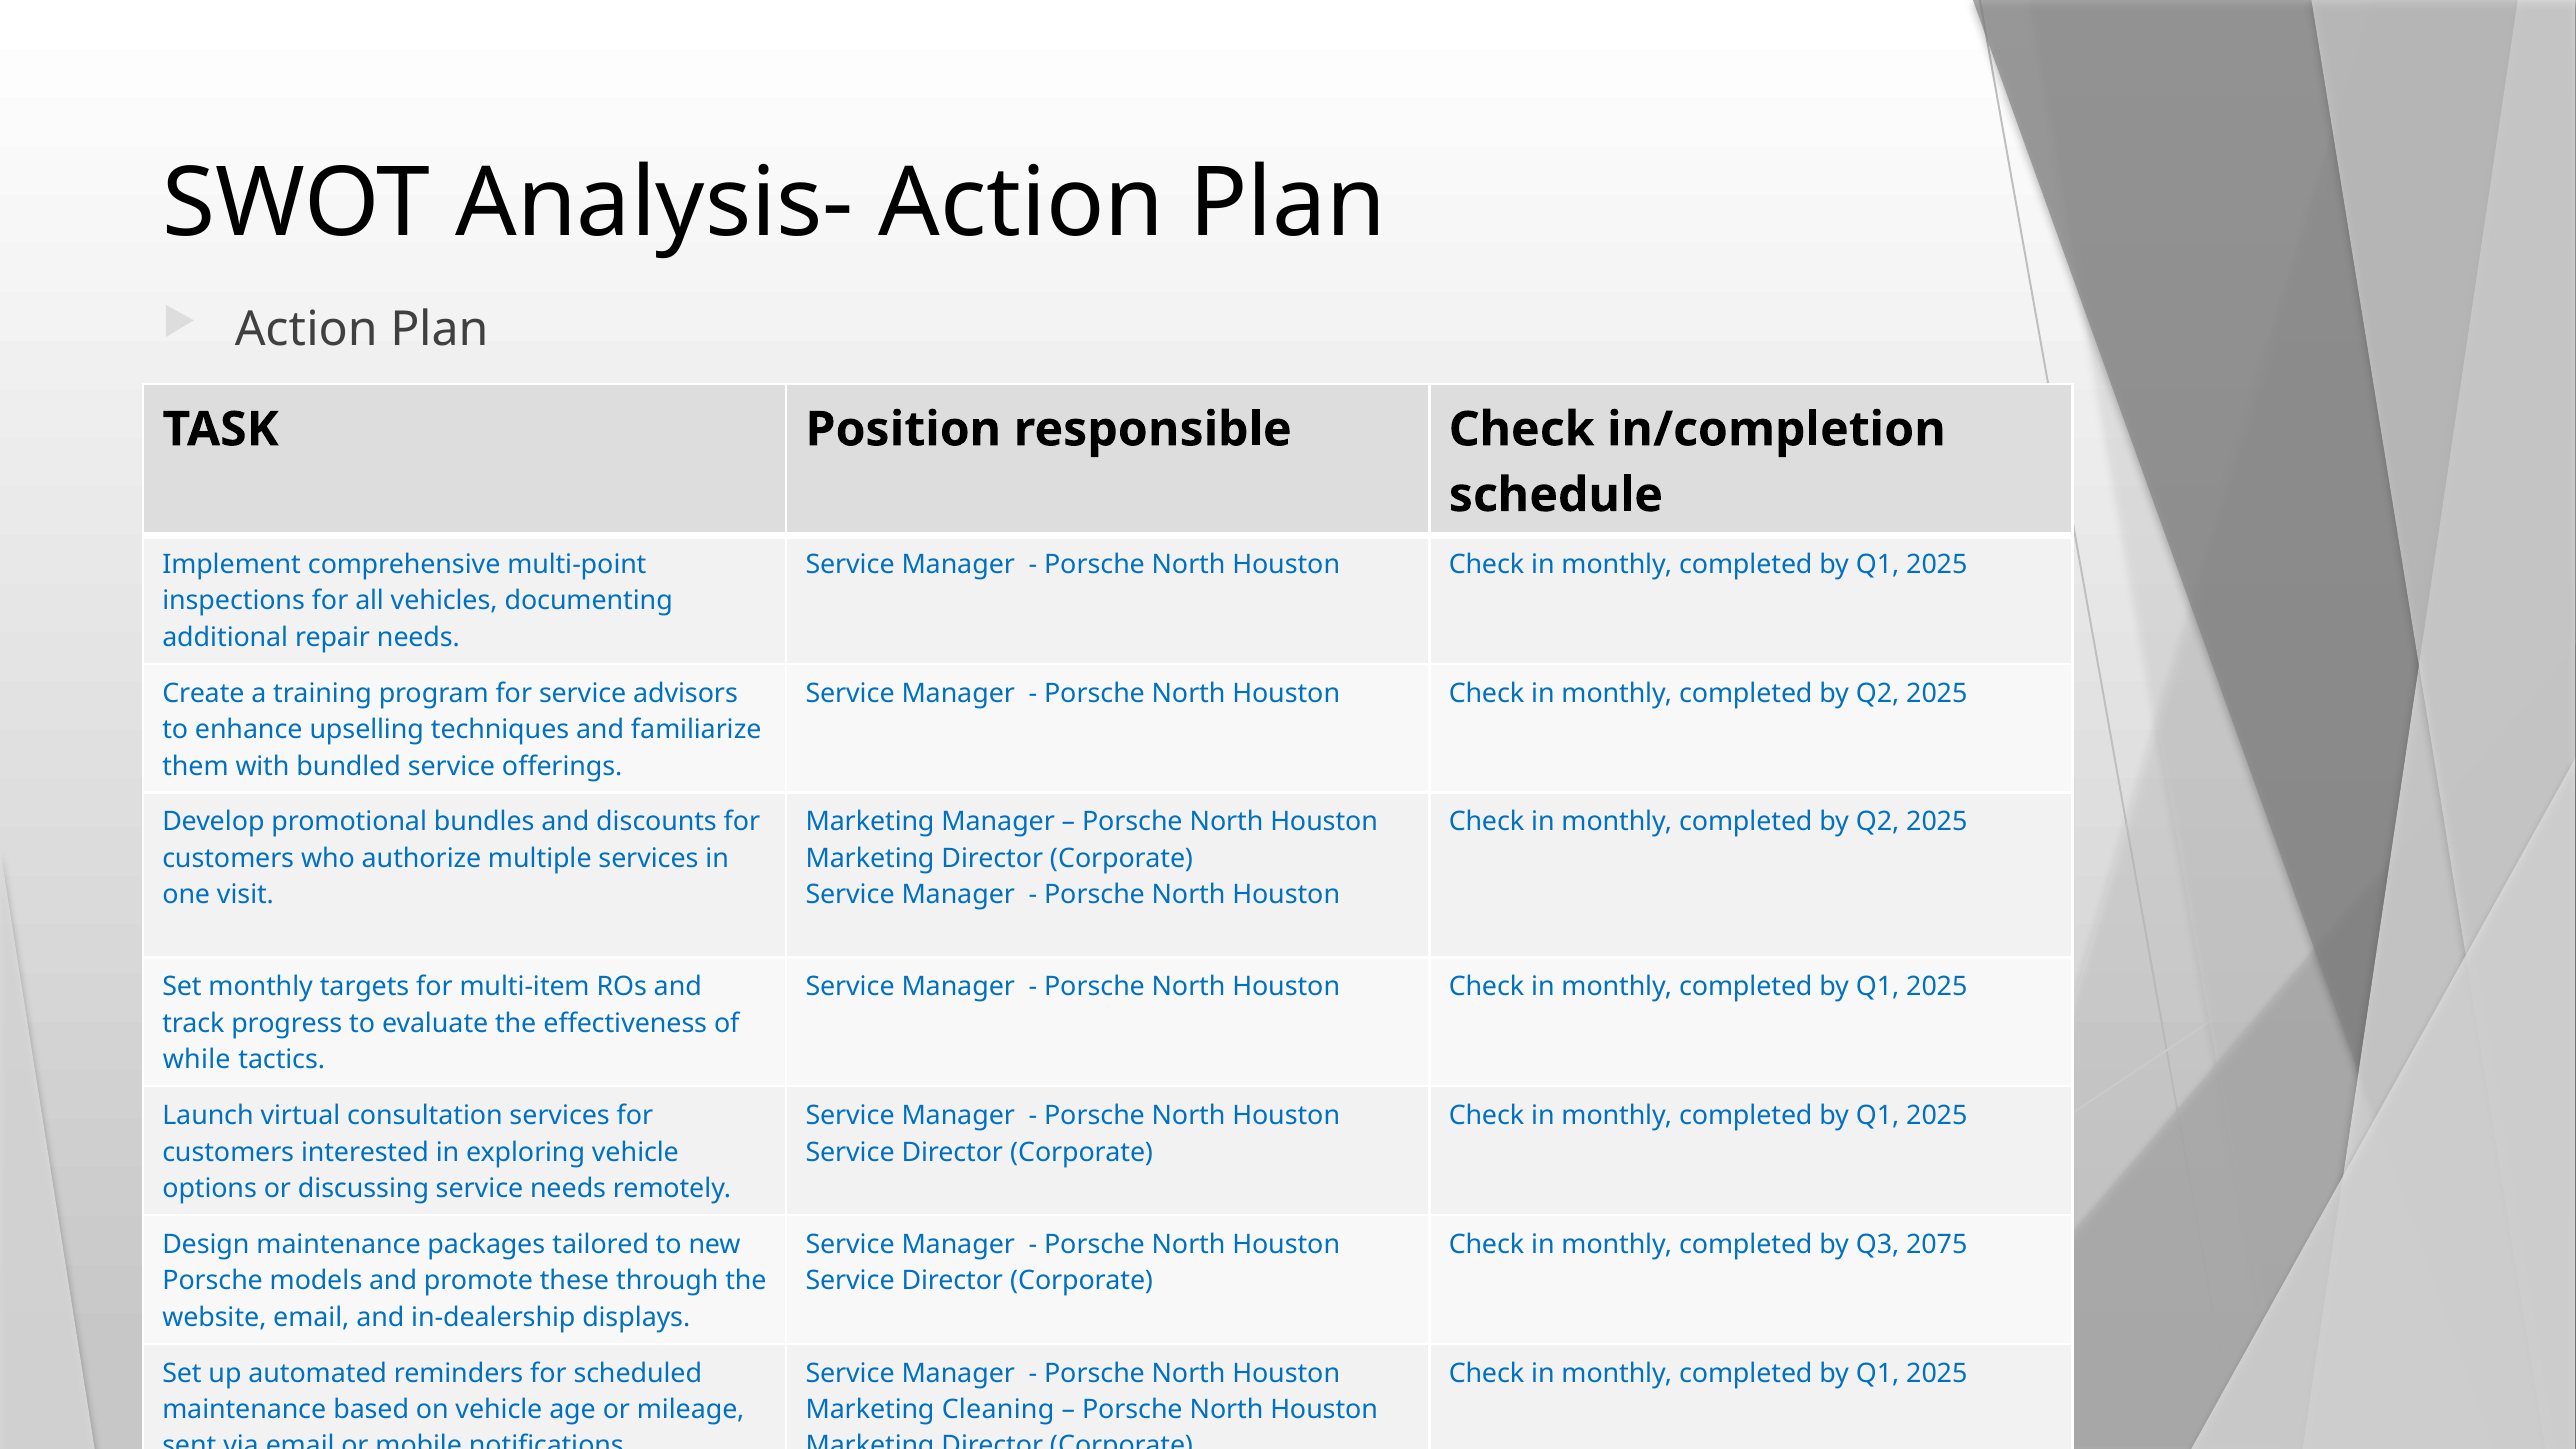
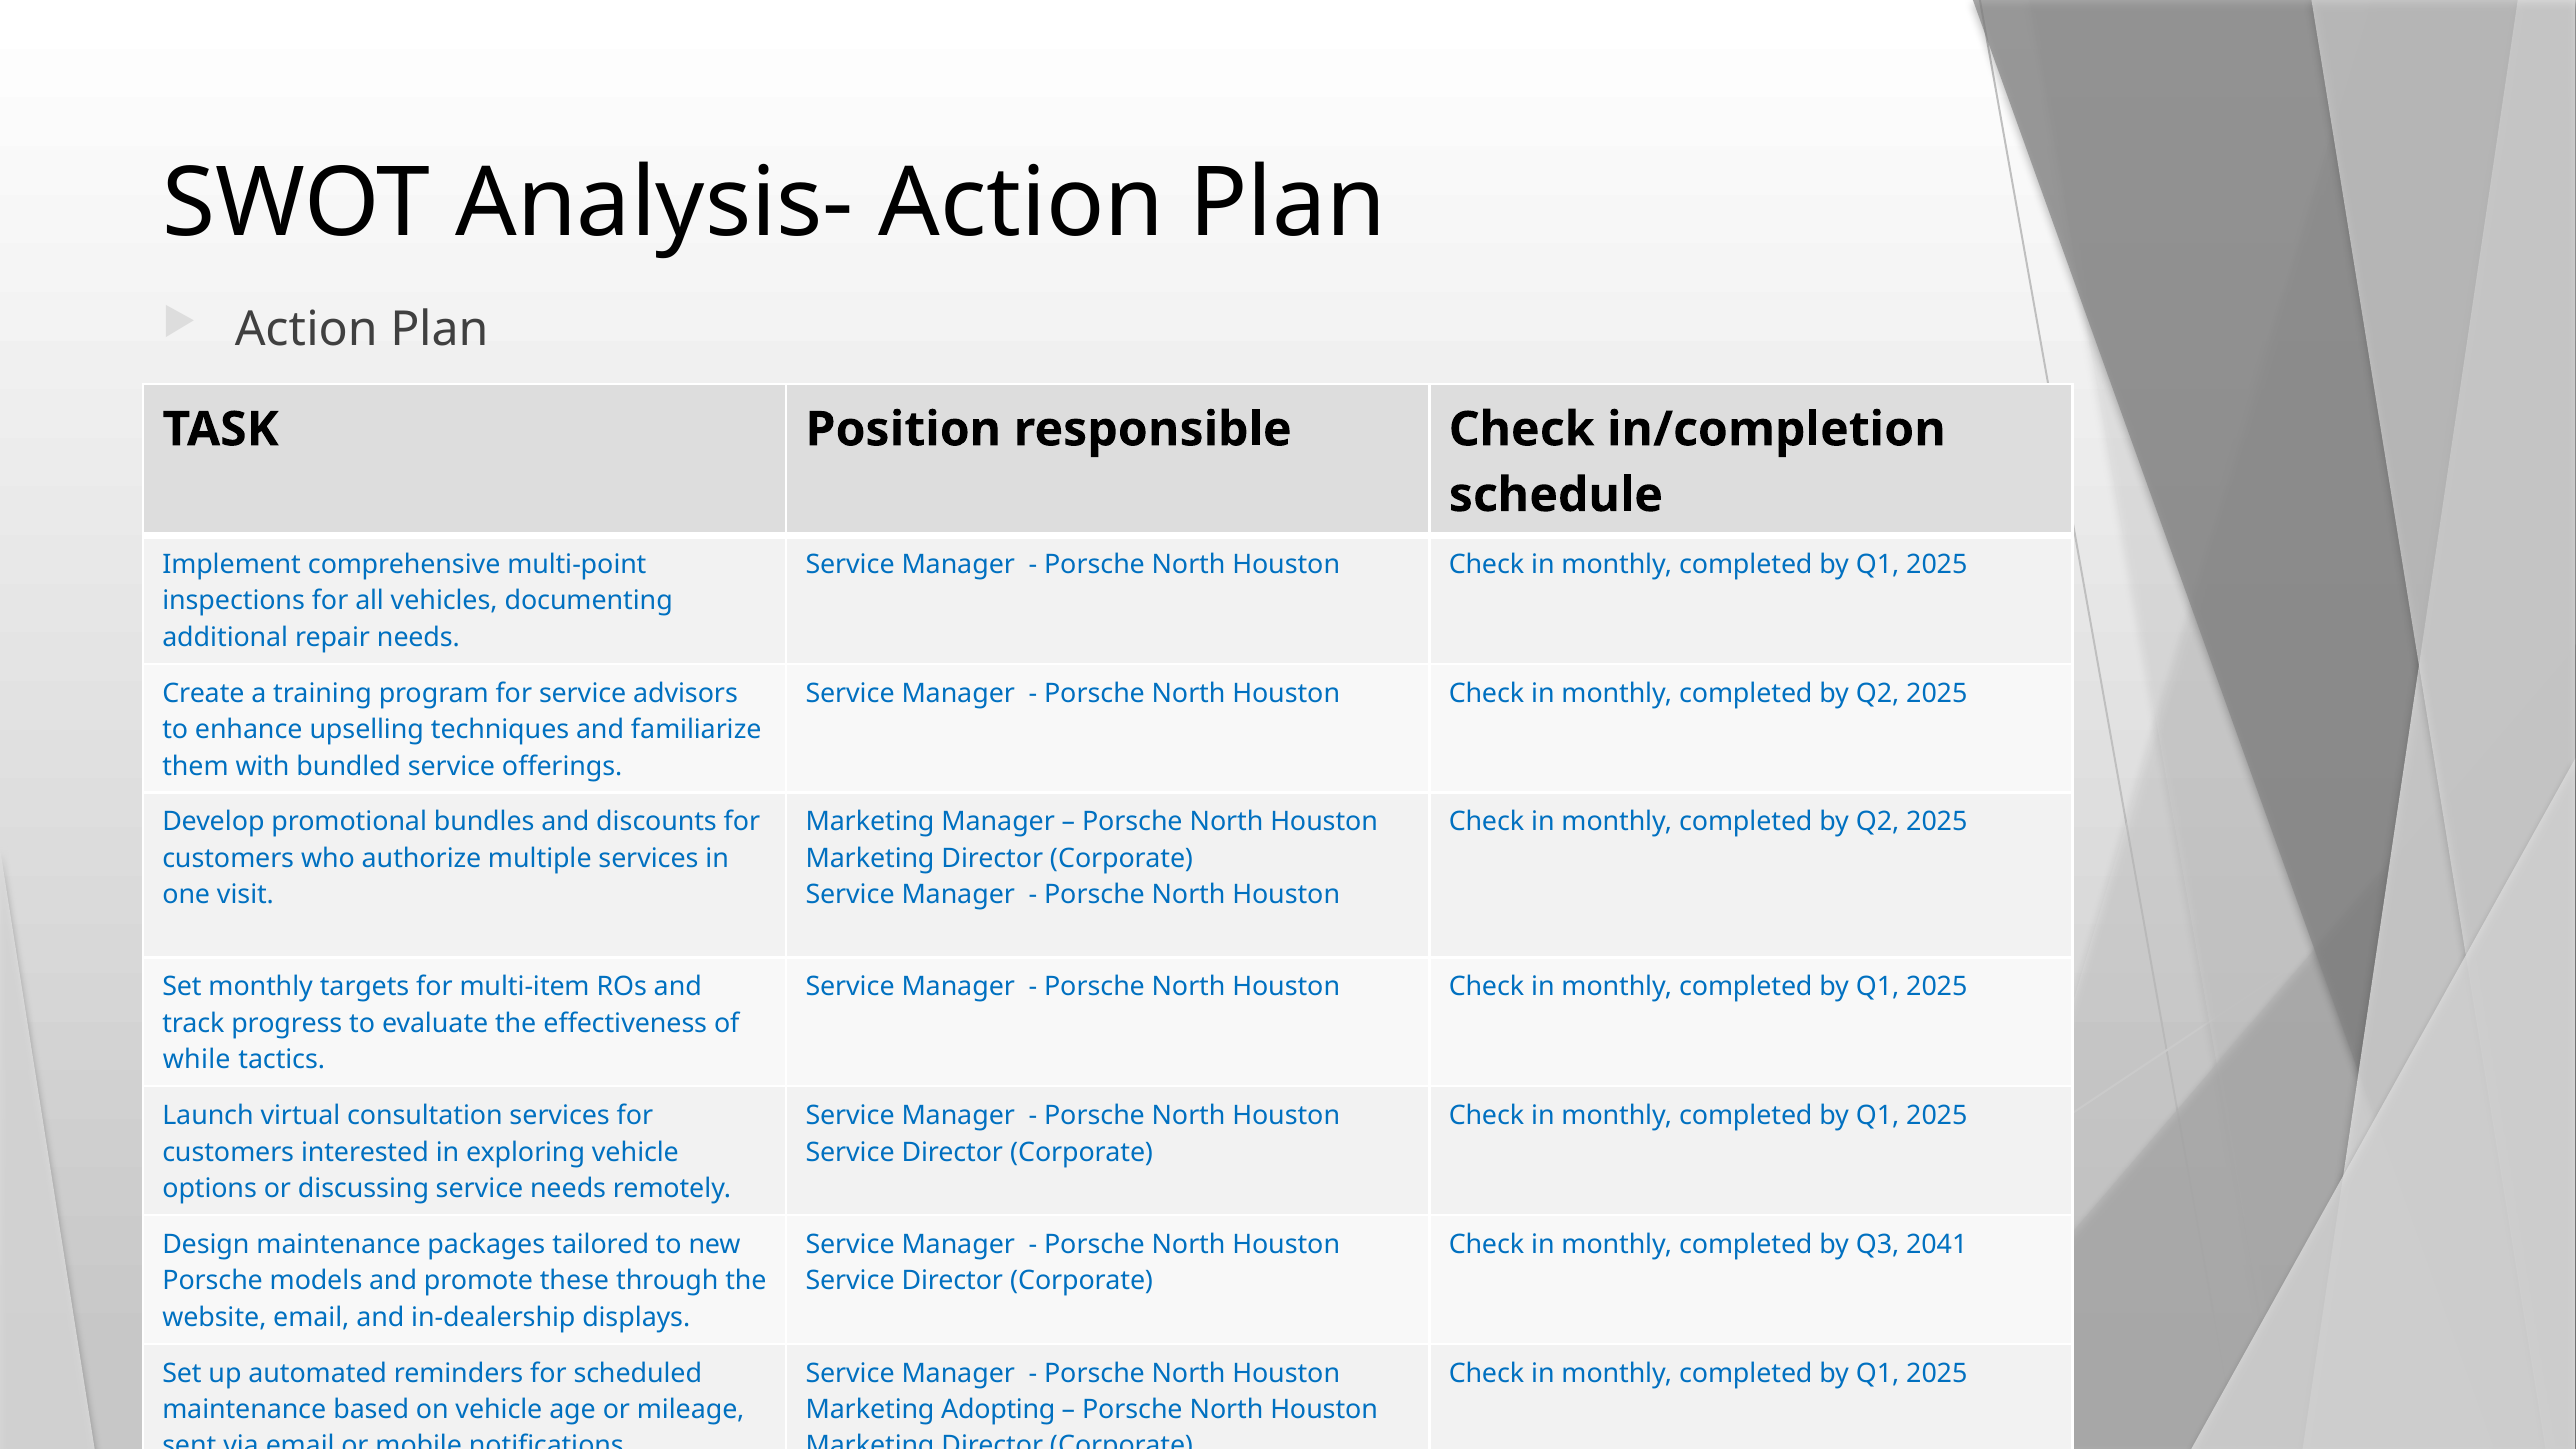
2075: 2075 -> 2041 (1937, 1244)
Cleaning: Cleaning -> Adopting (998, 1410)
